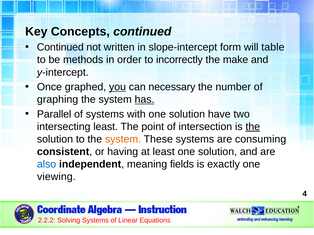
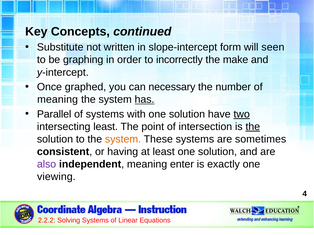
Continued: Continued -> Substitute (60, 47)
table: table -> seen (273, 47)
methods: methods -> graphing (83, 60)
you underline: present -> none (117, 87)
graphing: graphing -> meaning (58, 100)
two underline: none -> present (242, 114)
consuming: consuming -> sometimes (261, 139)
also colour: blue -> purple (47, 165)
fields: fields -> enter (182, 165)
